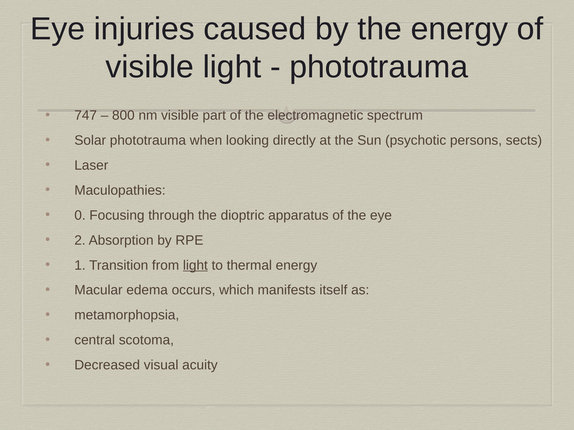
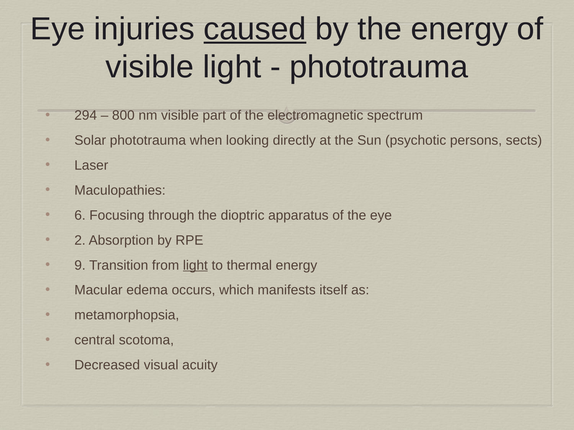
caused underline: none -> present (255, 29)
747: 747 -> 294 (86, 116)
0: 0 -> 6 (80, 216)
1: 1 -> 9 (80, 266)
